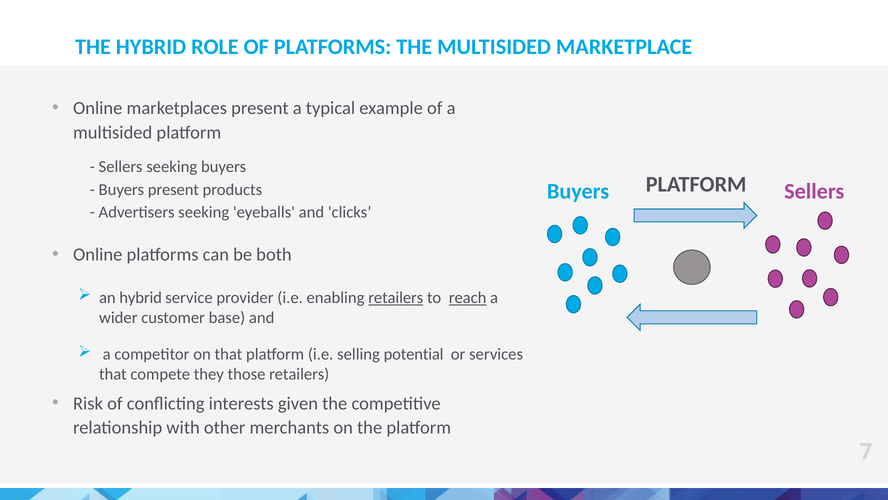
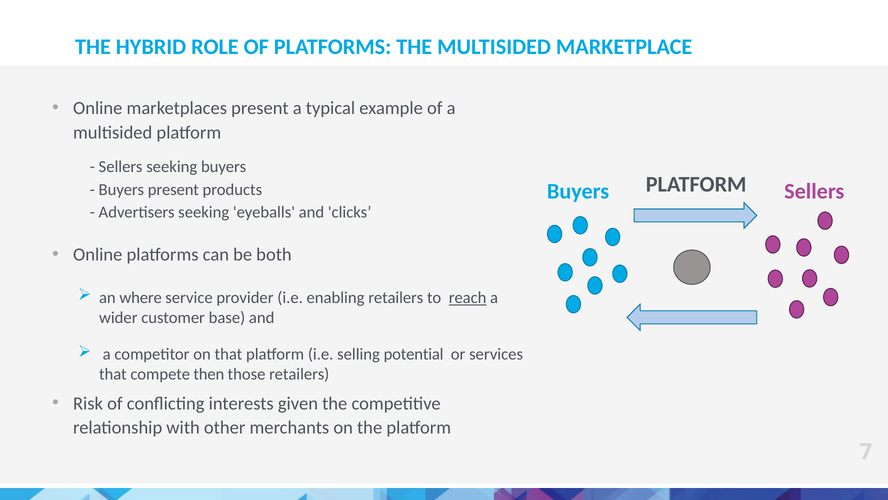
an hybrid: hybrid -> where (141, 297)
retailers underline: present -> none (396, 297)
they: they -> then (209, 374)
